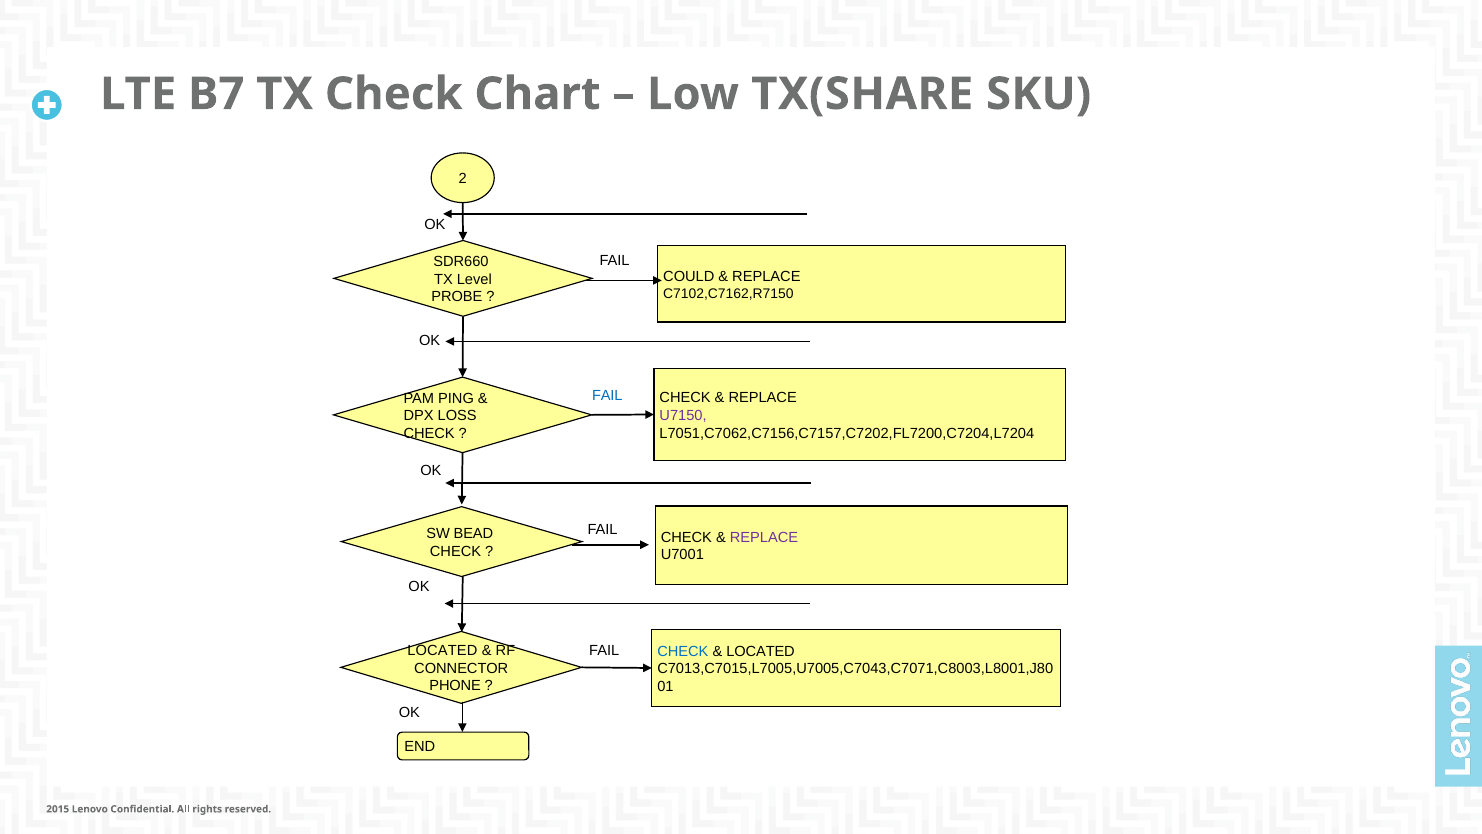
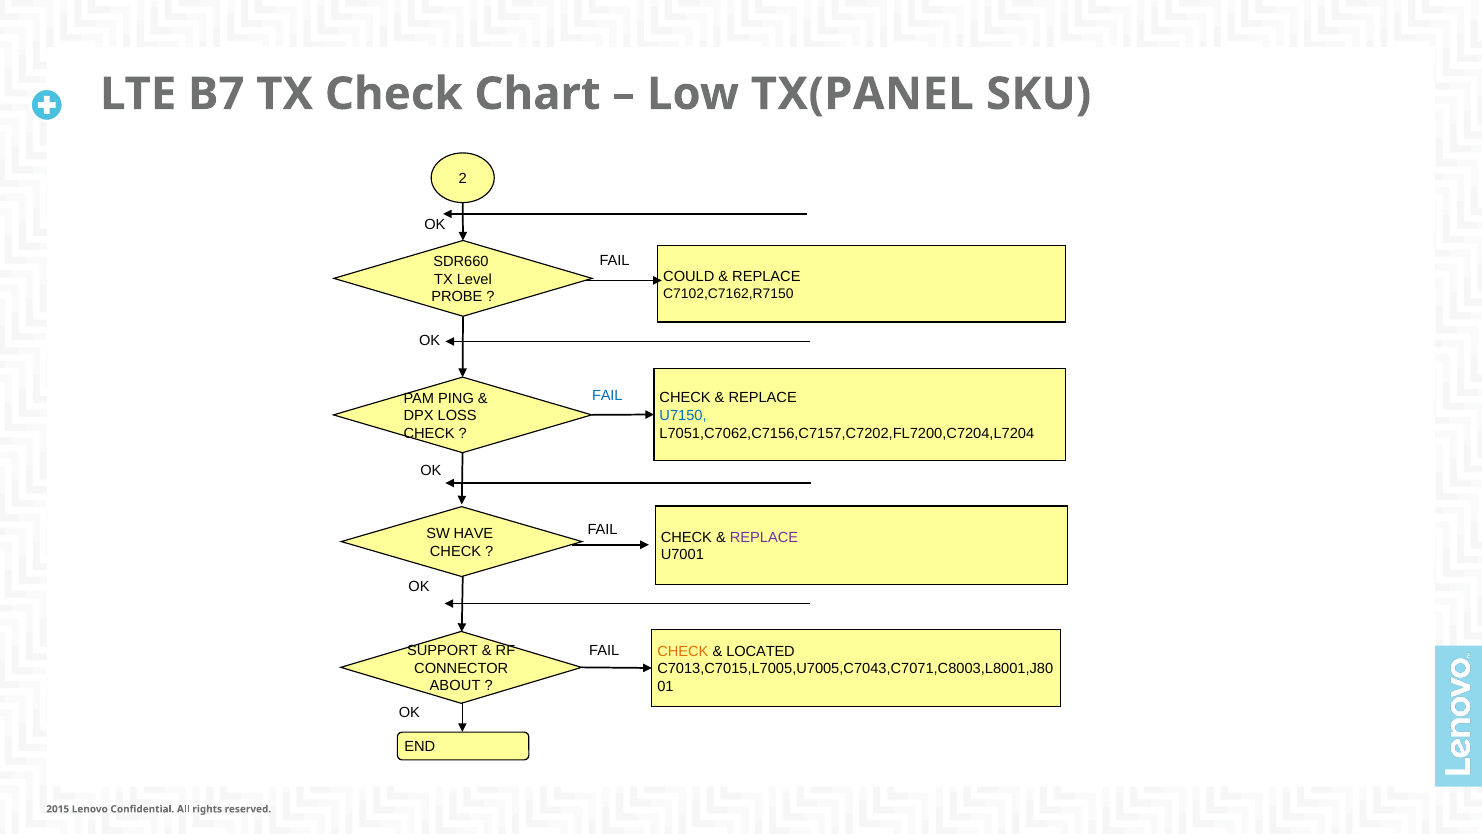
TX(SHARE: TX(SHARE -> TX(PANEL (862, 94)
U7150 colour: purple -> blue (683, 415)
BEAD: BEAD -> HAVE (473, 533)
LOCATED: LOCATED -> SUPPORT (442, 650)
CHECK colour: blue -> orange (683, 651)
PHONE: PHONE -> ABOUT (455, 686)
